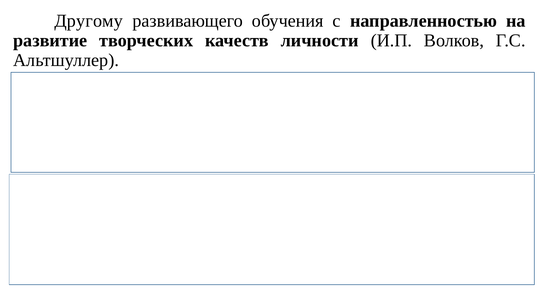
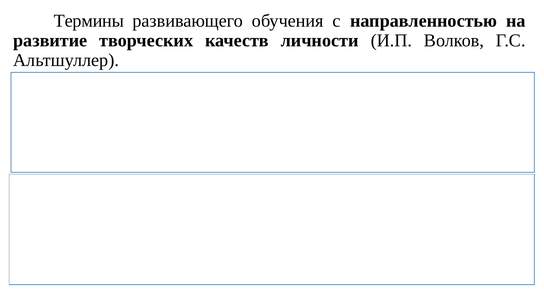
Другому: Другому -> Термины (89, 21)
